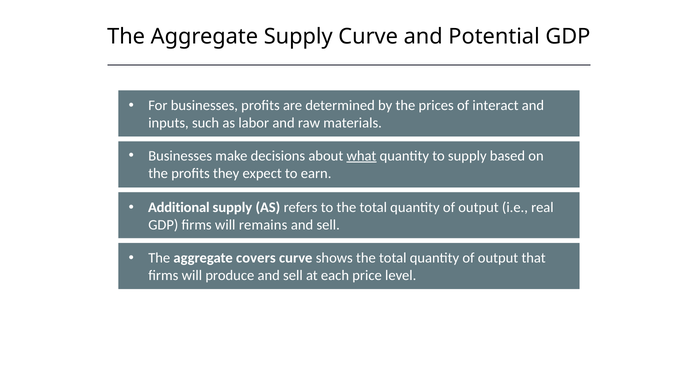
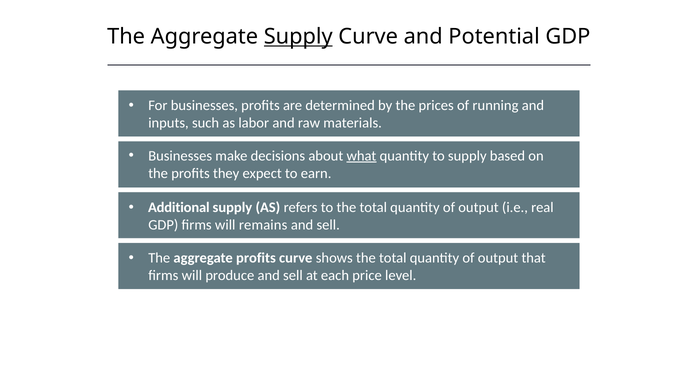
Supply underline: none -> present (298, 37)
interact: interact -> running (495, 106)
aggregate covers: covers -> profits (256, 259)
